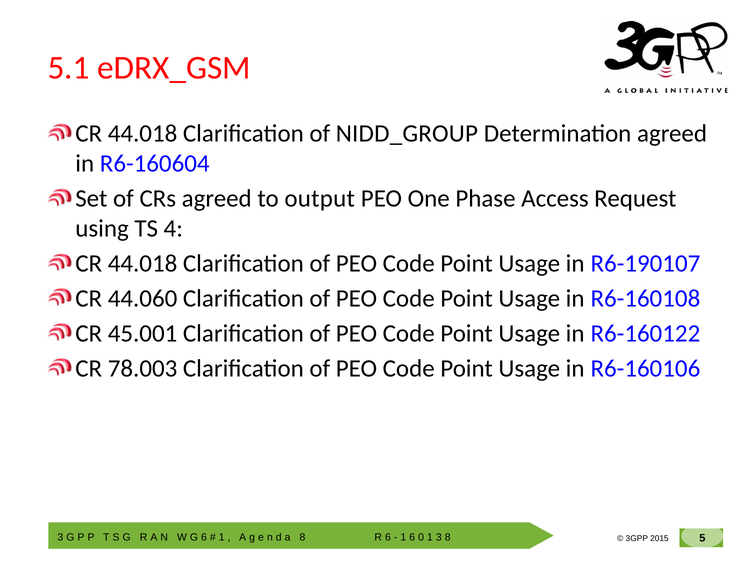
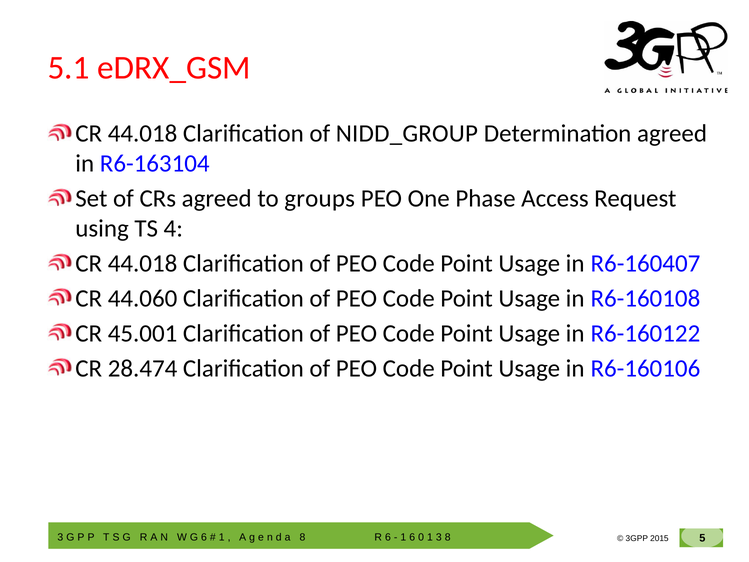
R6-160604: R6-160604 -> R6-163104 (155, 164)
output: output -> groups (320, 198)
R6-190107: R6-190107 -> R6-160407 (645, 263)
78.003: 78.003 -> 28.474 (143, 368)
